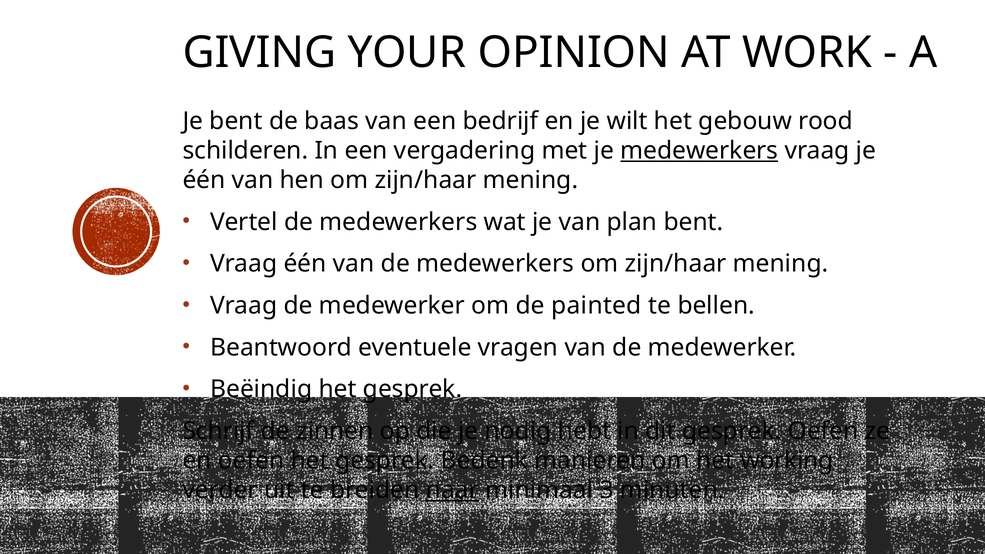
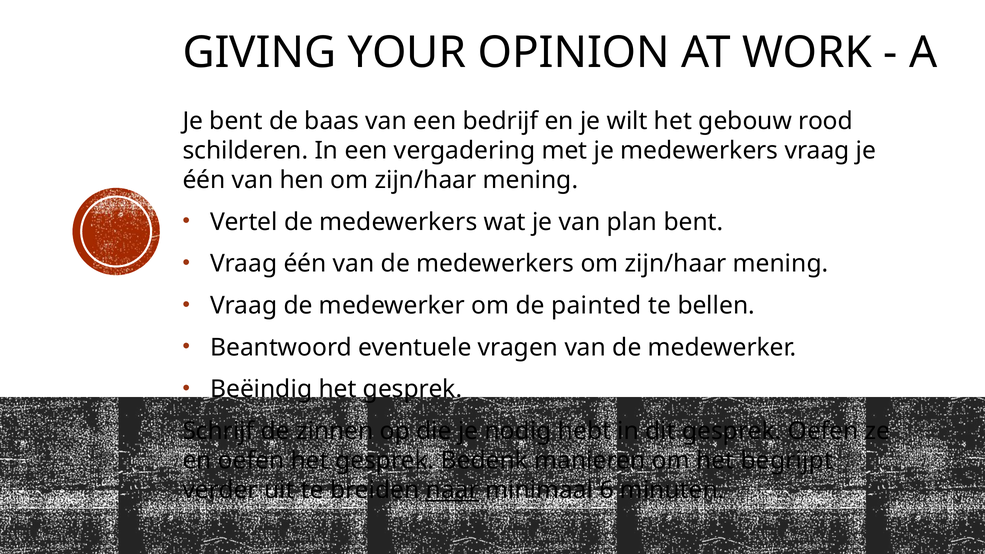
medewerkers underline: present -> none (699, 151)
working: working -> begrijpt (787, 461)
3: 3 -> 6 (607, 490)
